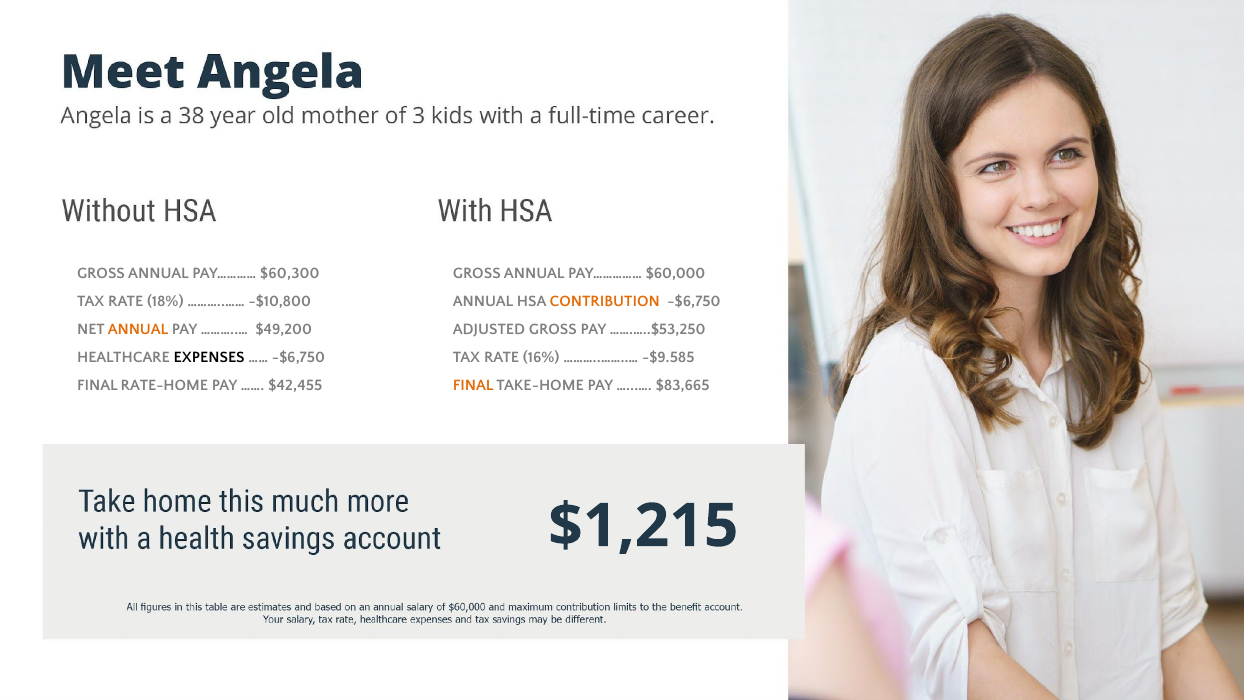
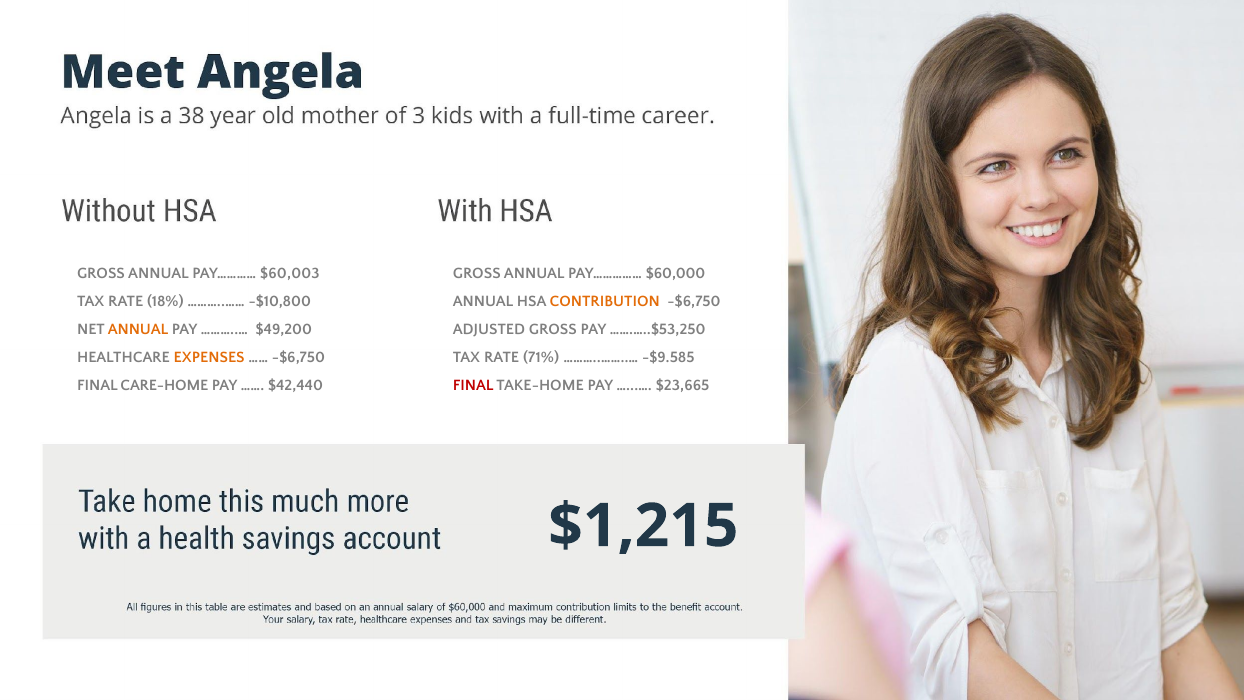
$60,300: $60,300 -> $60,003 (290, 273)
EXPENSES colour: black -> orange (209, 358)
16%: 16% -> 71% (541, 358)
RATE-HOME: RATE-HOME -> CARE-HOME (164, 386)
$42,455: $42,455 -> $42,440 (295, 386)
FINAL colour: orange -> red (473, 386)
$83,665: $83,665 -> $23,665 (683, 386)
